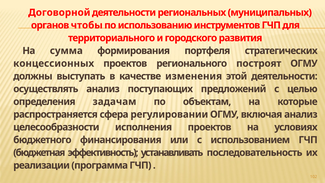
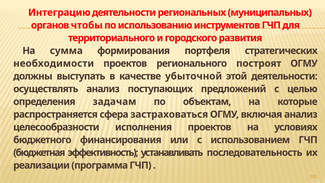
Договорной: Договорной -> Интеграцию (59, 12)
концессионных: концессионных -> необходимости (54, 63)
изменения: изменения -> убыточной (194, 76)
регулировании: регулировании -> застраховаться (169, 114)
